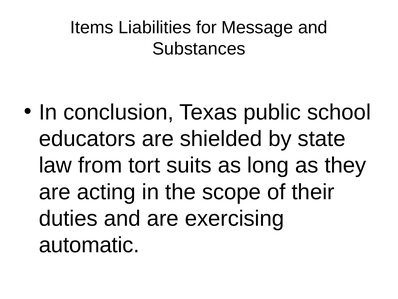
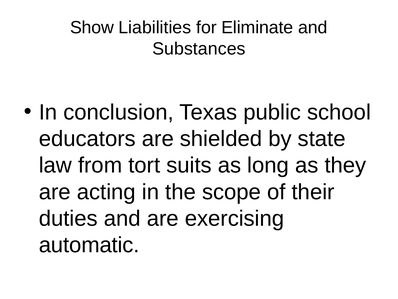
Items: Items -> Show (92, 27)
Message: Message -> Eliminate (257, 27)
